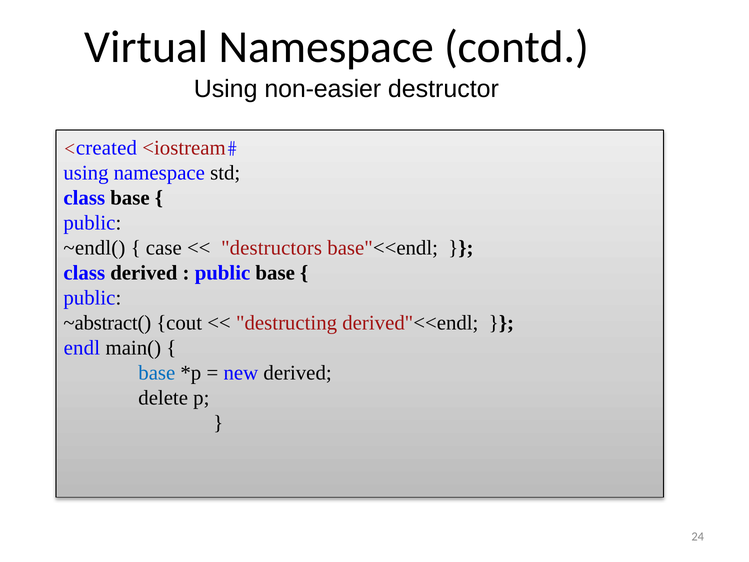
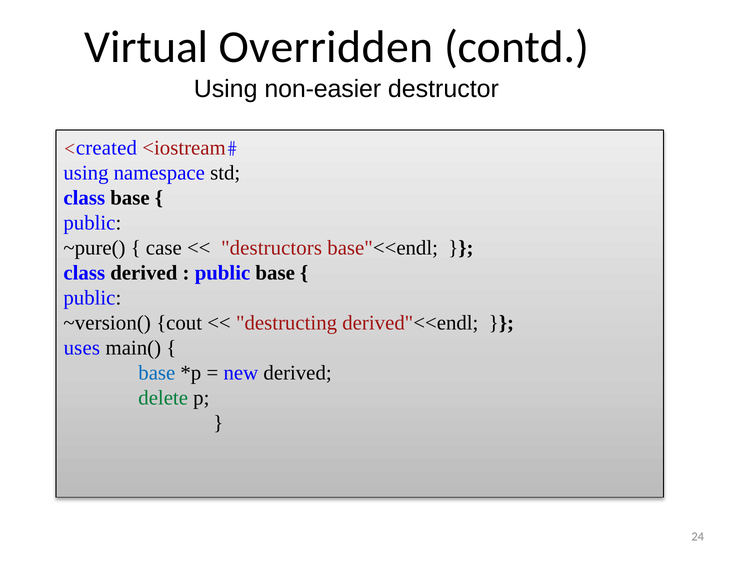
Virtual Namespace: Namespace -> Overridden (326, 47)
~endl(: ~endl( -> ~pure( (94, 248)
~abstract(: ~abstract( -> ~version( (107, 323)
endl: endl -> uses (82, 348)
delete colour: black -> green (163, 398)
